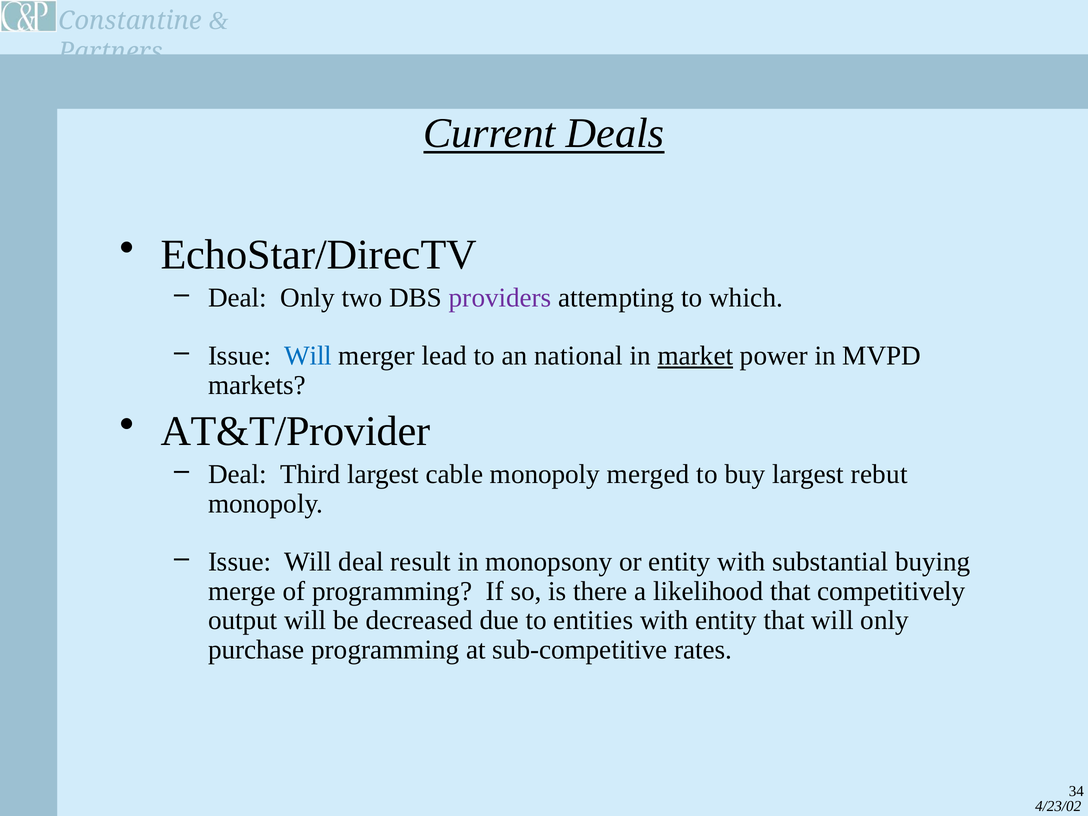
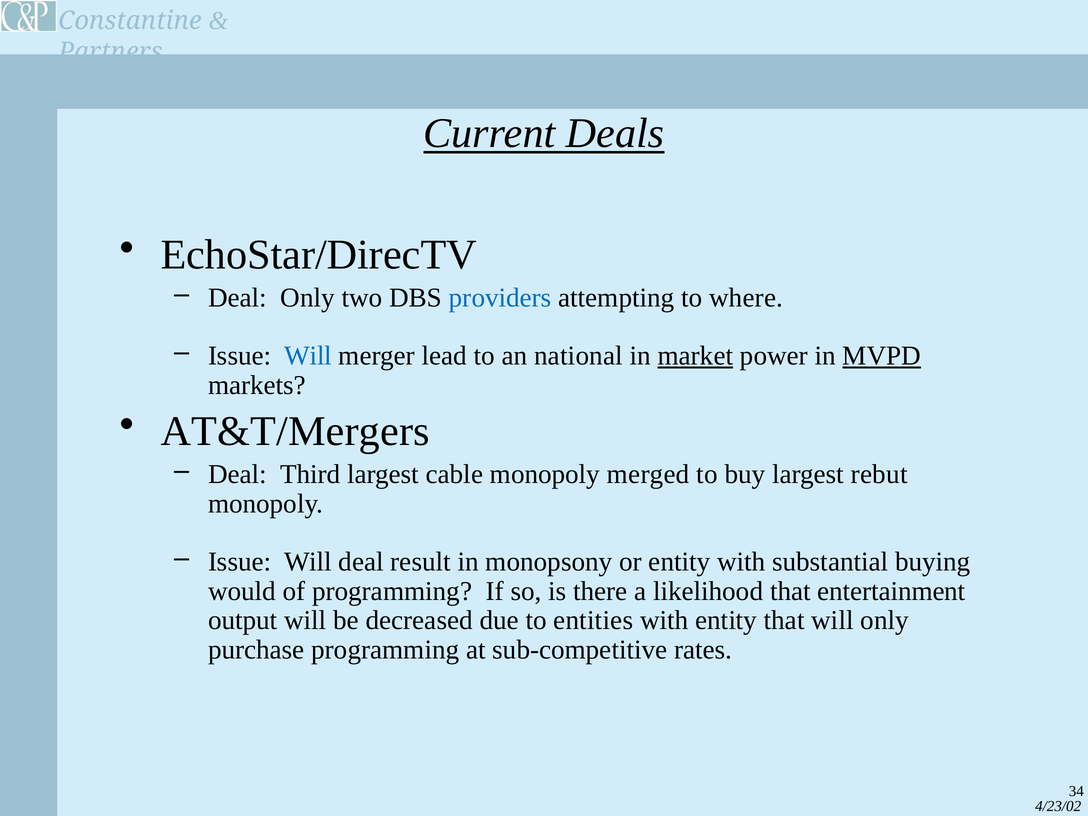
providers colour: purple -> blue (500, 298)
which: which -> where (746, 298)
MVPD underline: none -> present (882, 356)
AT&T/Provider: AT&T/Provider -> AT&T/Mergers (295, 431)
merge: merge -> would (242, 591)
competitively: competitively -> entertainment (891, 591)
